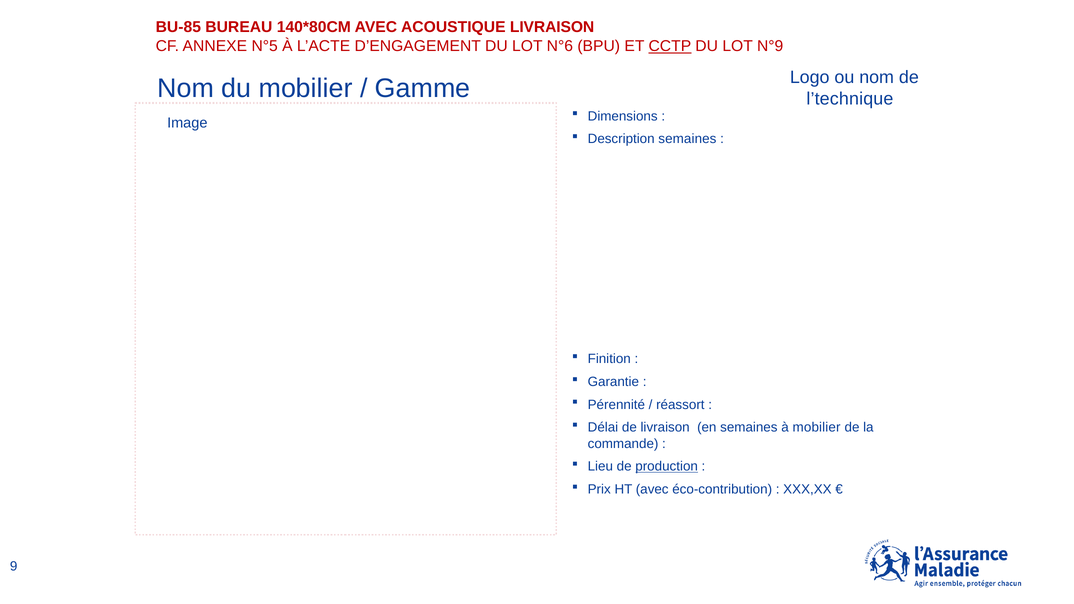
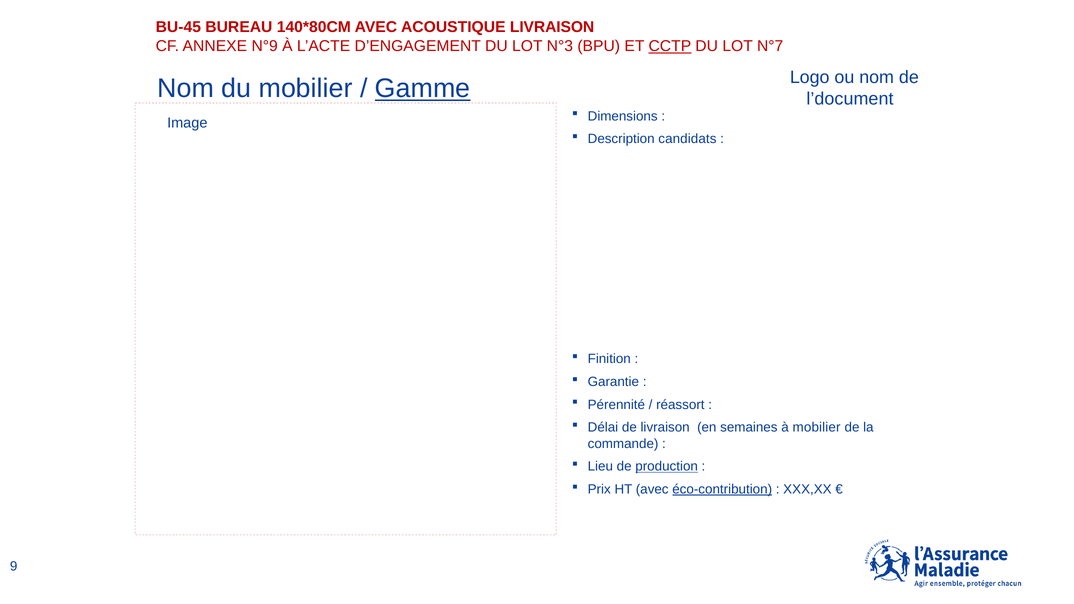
BU-85: BU-85 -> BU-45 (178, 27)
N°5: N°5 -> N°9 (265, 46)
N°6: N°6 -> N°3 (560, 46)
N°9: N°9 -> N°7 (770, 46)
Gamme underline: none -> present (423, 89)
l’technique: l’technique -> l’document (850, 99)
Description semaines: semaines -> candidats (687, 139)
éco-contribution underline: none -> present (722, 489)
